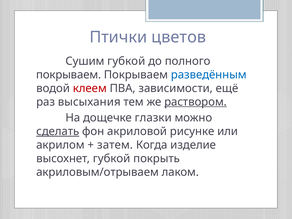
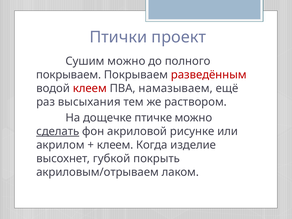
цветов: цветов -> проект (179, 37)
Сушим губкой: губкой -> можно (126, 61)
разведённым colour: blue -> red (209, 75)
зависимости: зависимости -> намазываем (176, 88)
раствором underline: present -> none (195, 102)
глазки: глазки -> птичке (153, 118)
затем: затем -> клеем (115, 145)
